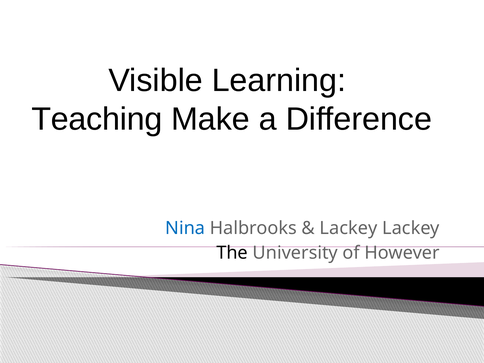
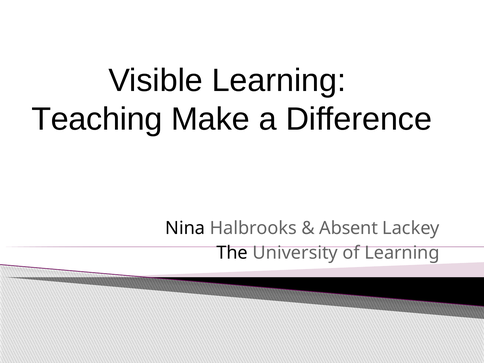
Nina colour: blue -> black (185, 228)
Lackey: Lackey -> Absent (349, 228)
of However: However -> Learning (402, 253)
